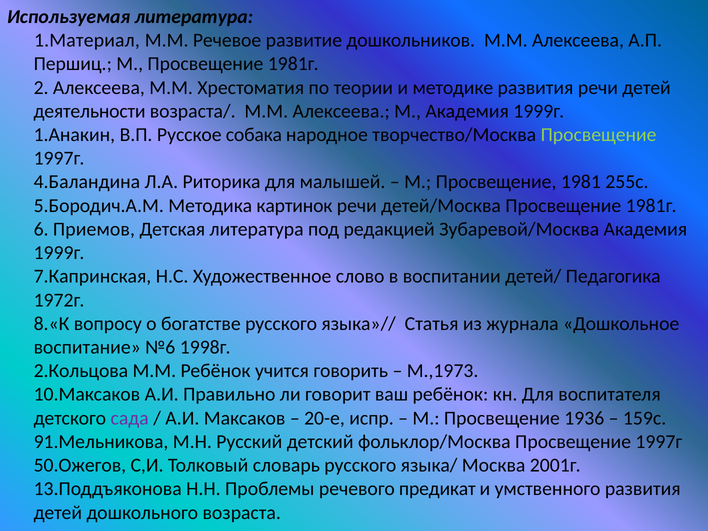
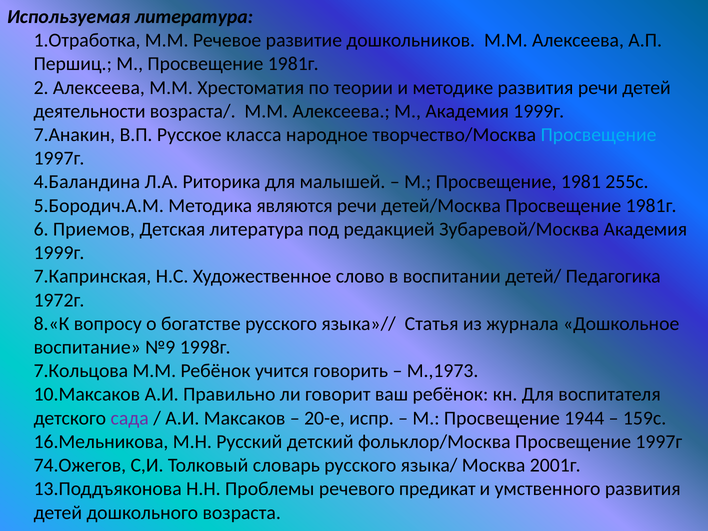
1.Материал: 1.Материал -> 1.Отработка (87, 40)
1.Анакин: 1.Анакин -> 7.Анакин (74, 135)
собака: собака -> класса (254, 135)
Просвещение colour: light green -> light blue (599, 135)
картинок: картинок -> являются (295, 206)
№6: №6 -> №9 (160, 347)
2.Кольцова: 2.Кольцова -> 7.Кольцова (81, 371)
1936: 1936 -> 1944 (584, 418)
91.Мельникова: 91.Мельникова -> 16.Мельникова (101, 442)
50.Ожегов: 50.Ожегов -> 74.Ожегов (80, 465)
